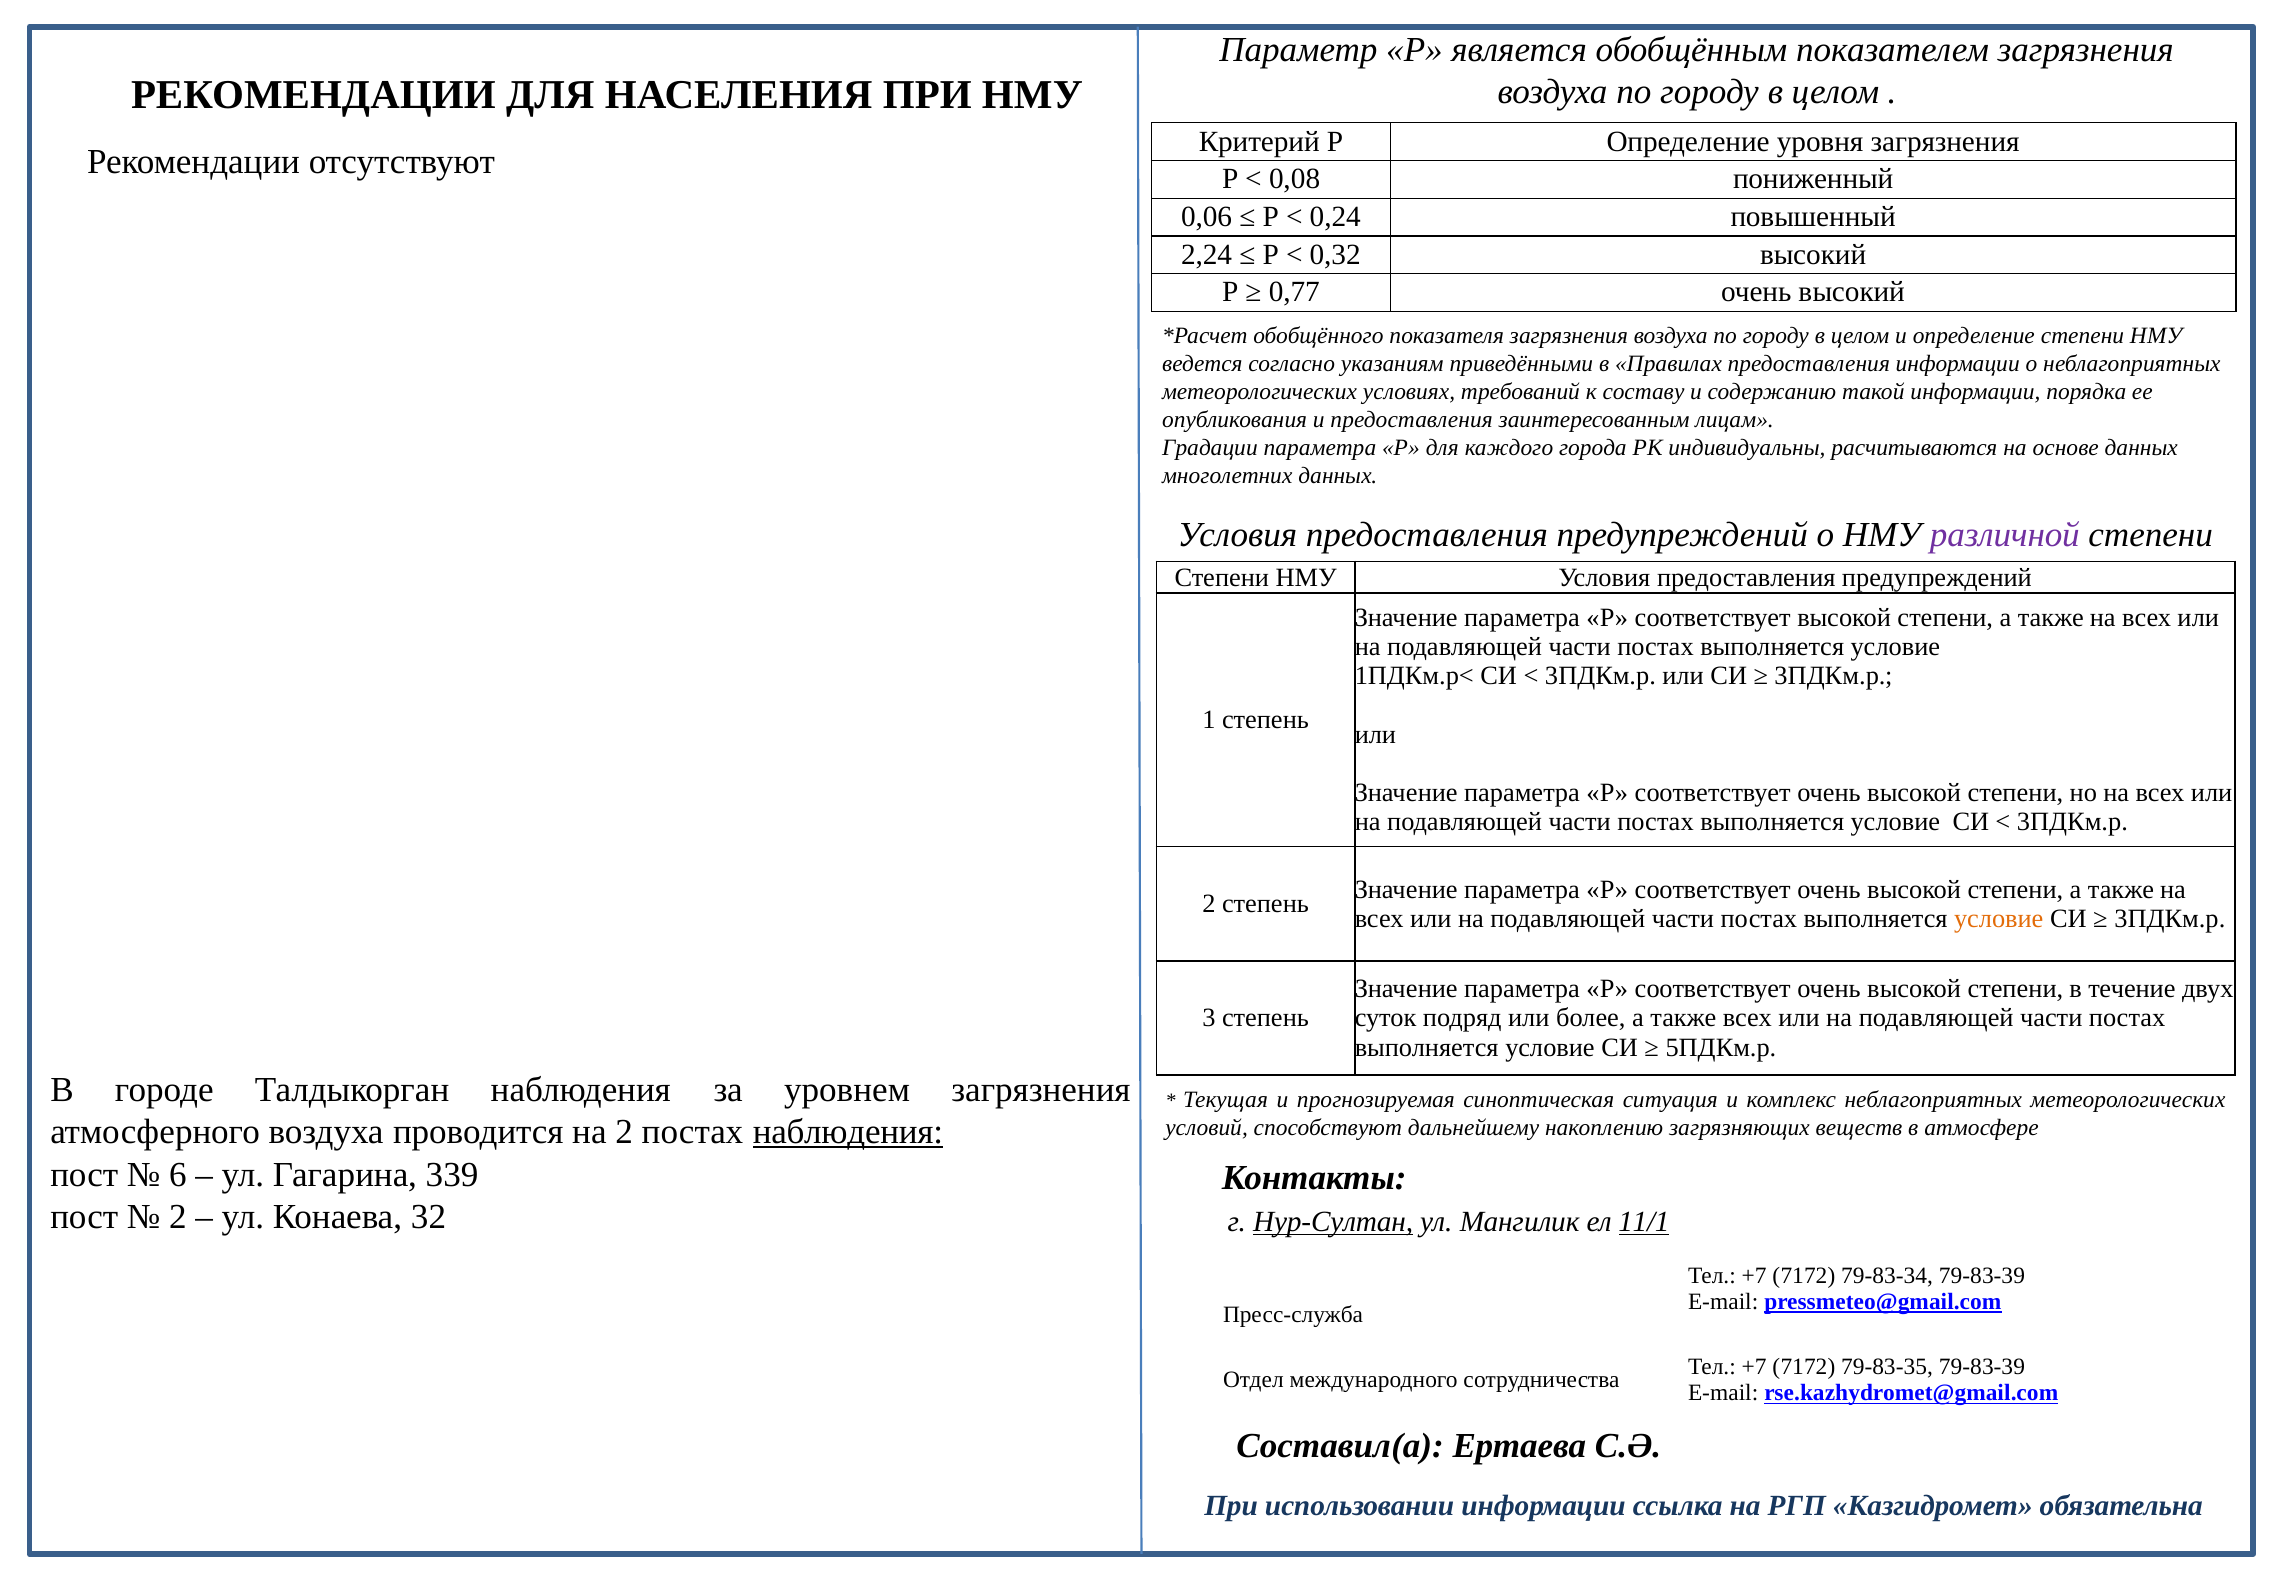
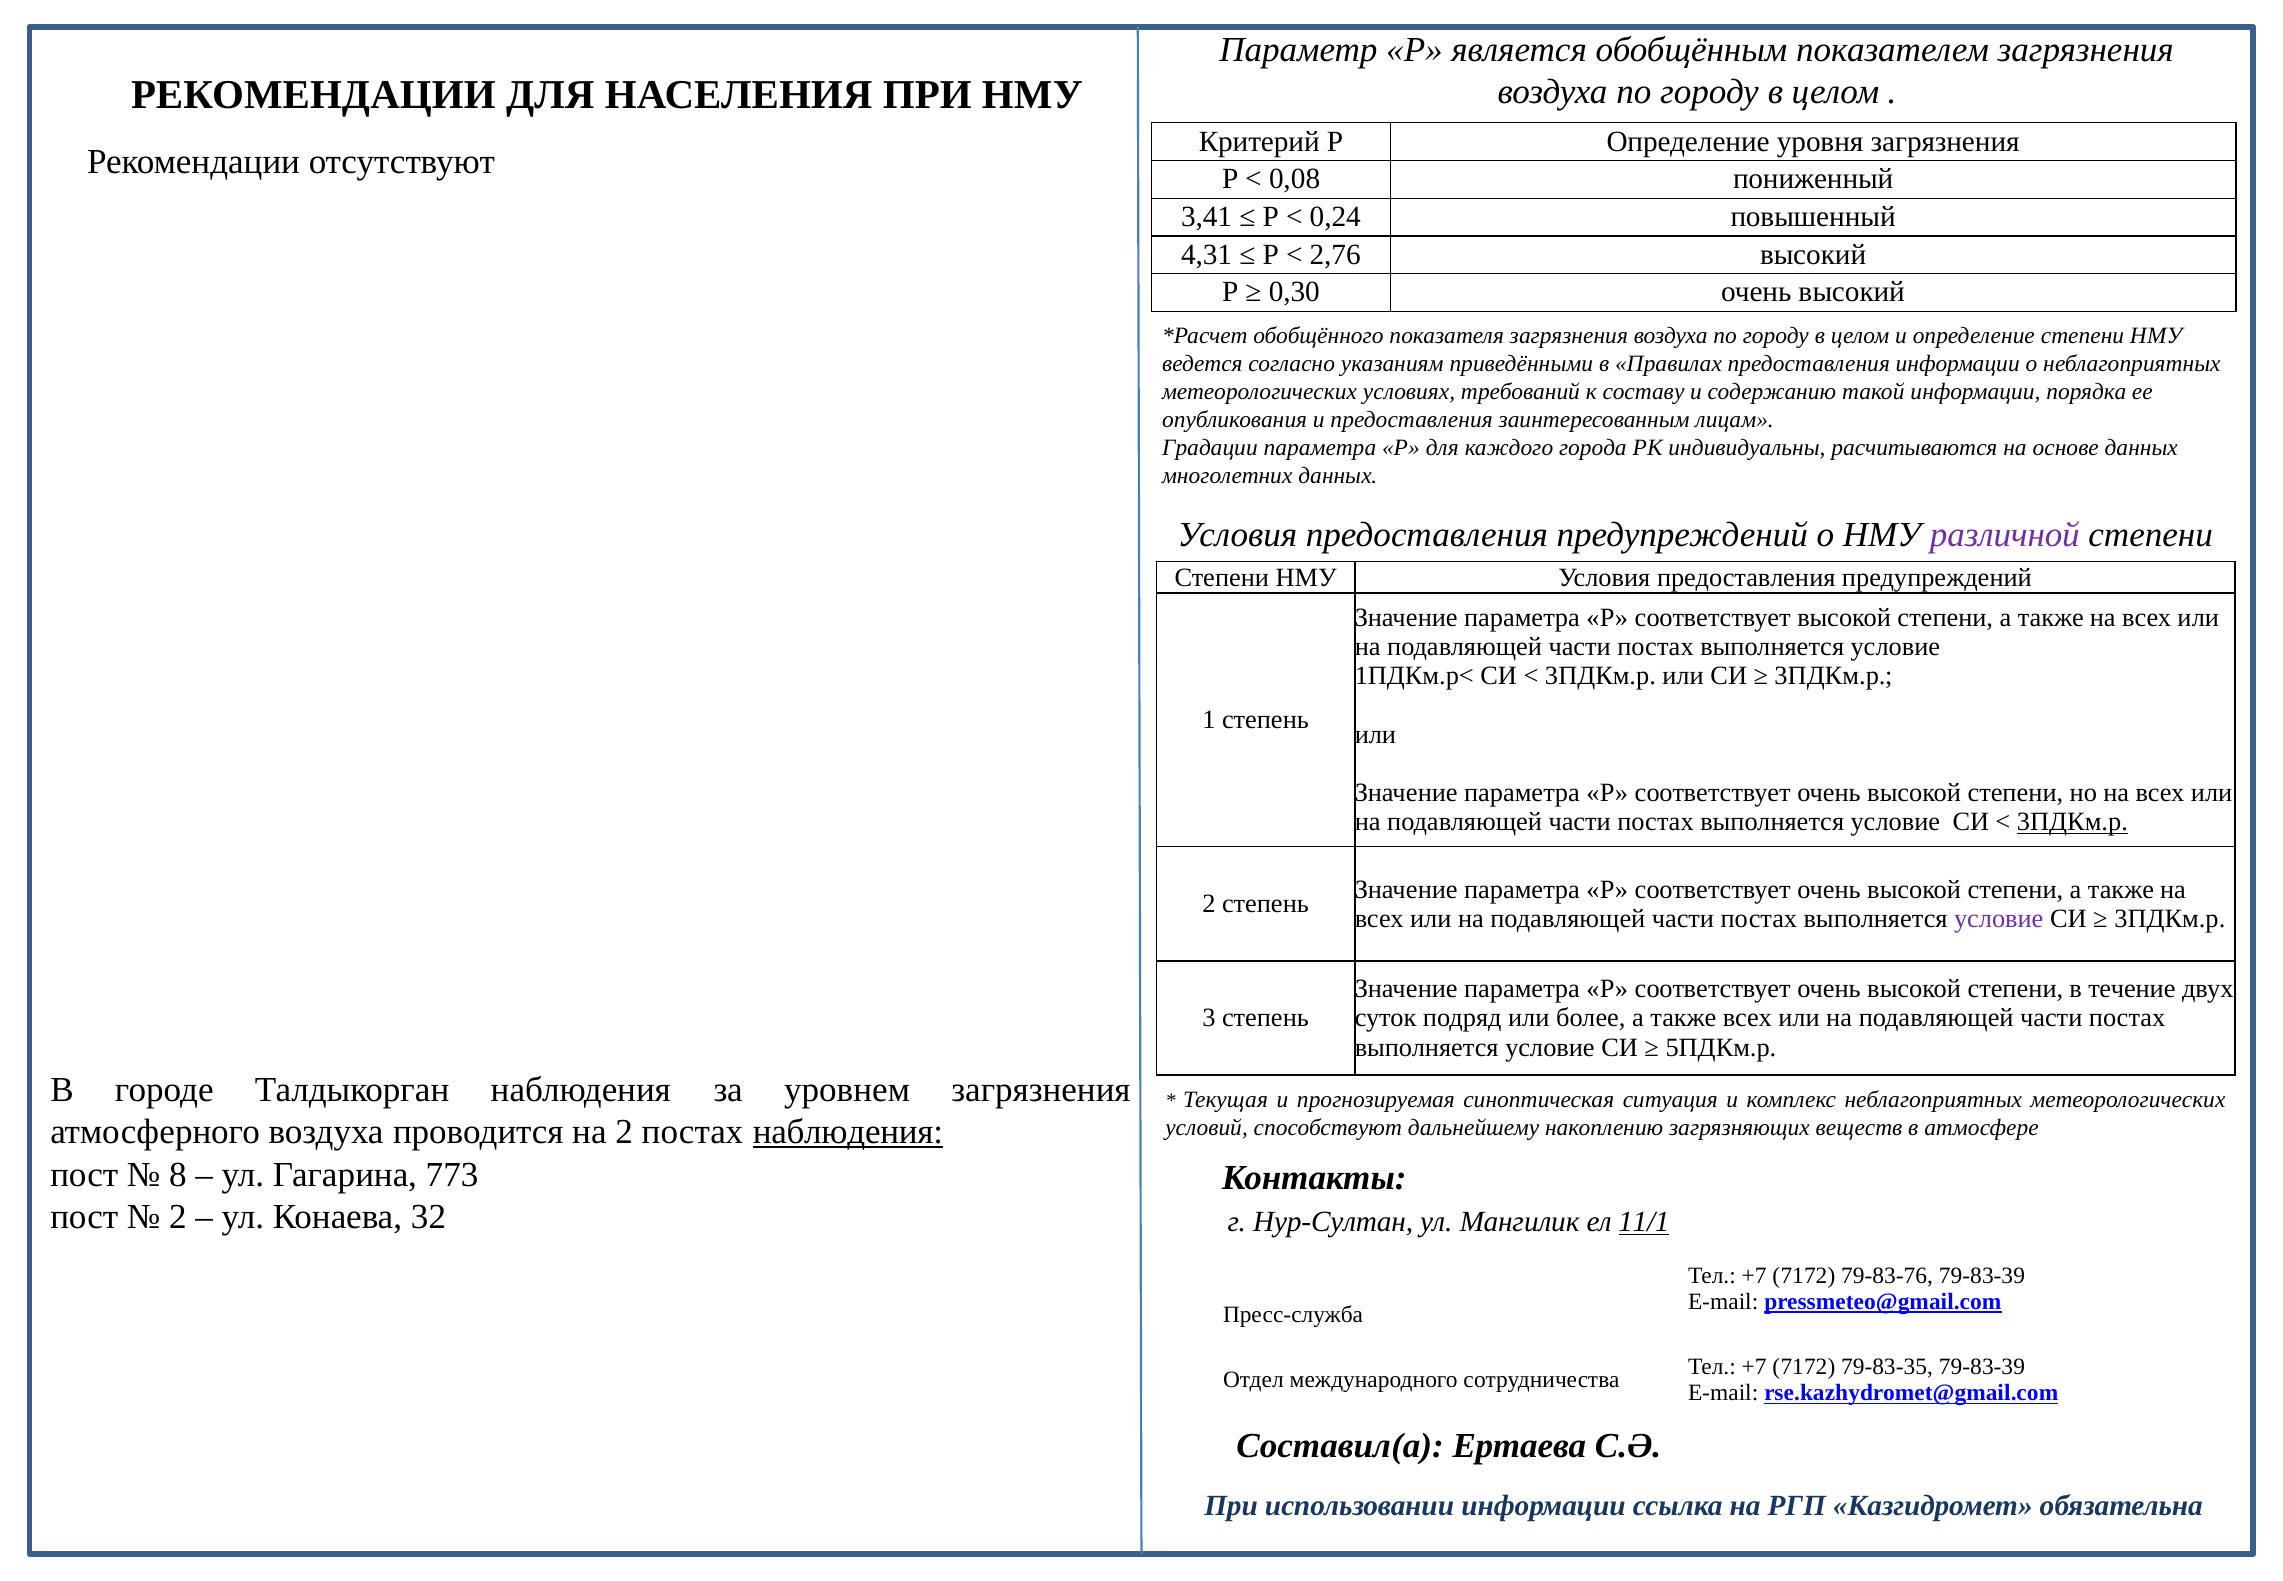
0,06: 0,06 -> 3,41 (1207, 217)
2,24: 2,24 -> 4,31 (1207, 254)
0,32: 0,32 -> 2,76 (1335, 254)
0,77: 0,77 -> 0,30 (1294, 292)
3ПДКм.р underline: none -> present (2072, 822)
условие colour: orange -> purple (1999, 918)
6: 6 -> 8 (178, 1174)
339: 339 -> 773 (452, 1174)
Нур-Султан underline: present -> none (1333, 1222)
79-83-34: 79-83-34 -> 79-83-76 (1887, 1275)
